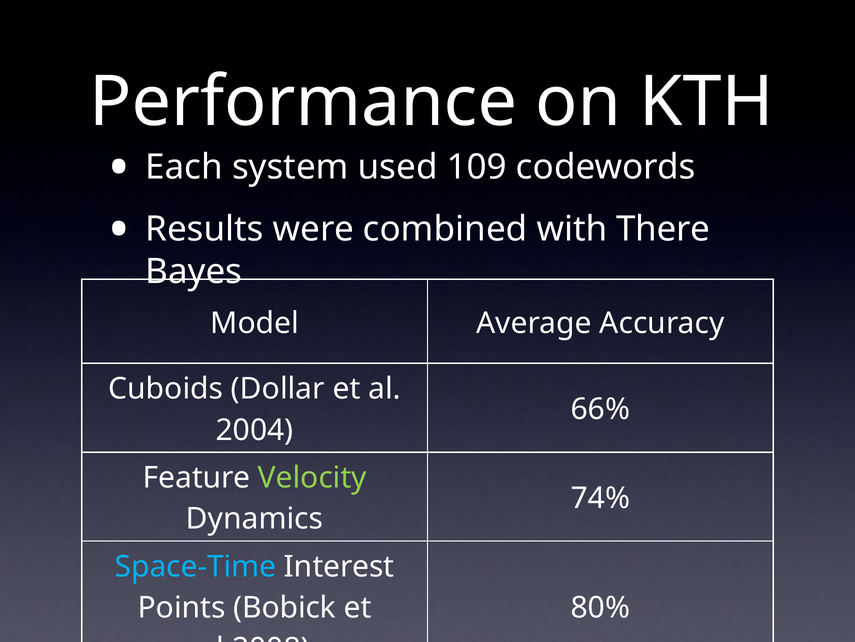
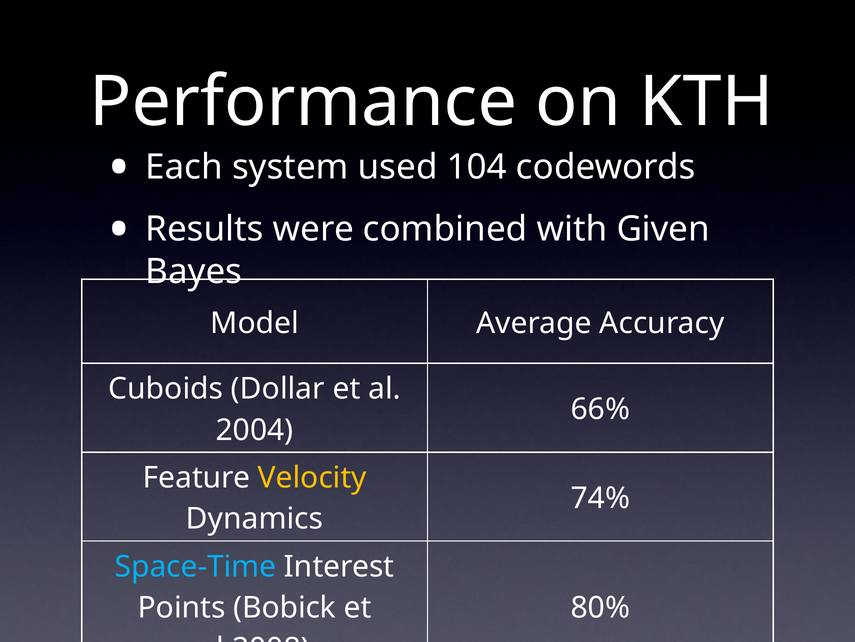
109: 109 -> 104 (477, 167)
There: There -> Given (663, 229)
Velocity colour: light green -> yellow (312, 477)
